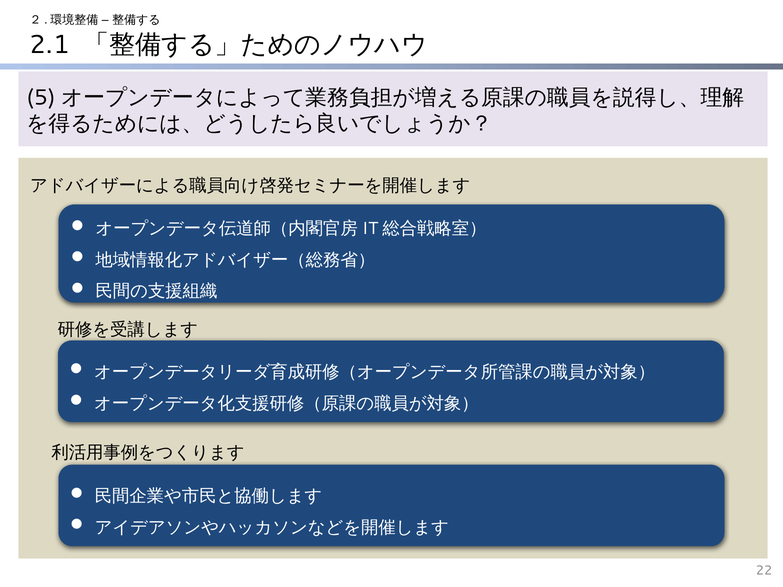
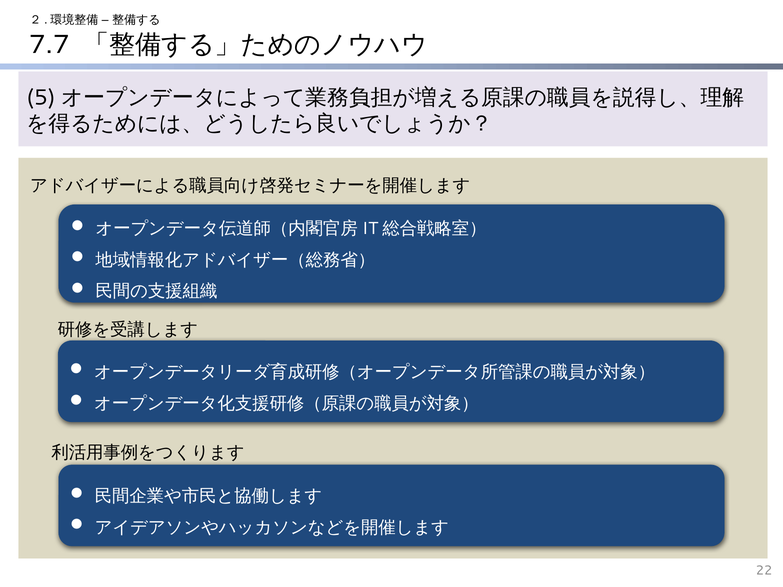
2.1: 2.1 -> 7.7 (50, 45)
